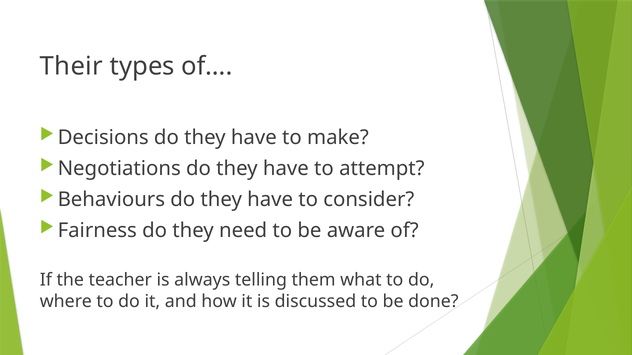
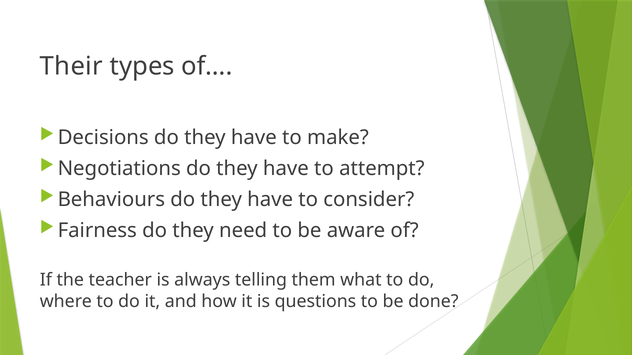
discussed: discussed -> questions (315, 302)
